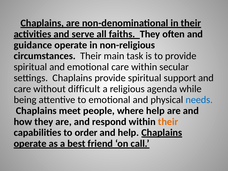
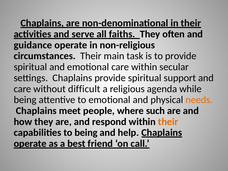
needs colour: blue -> orange (199, 100)
where help: help -> such (155, 111)
to order: order -> being (86, 133)
